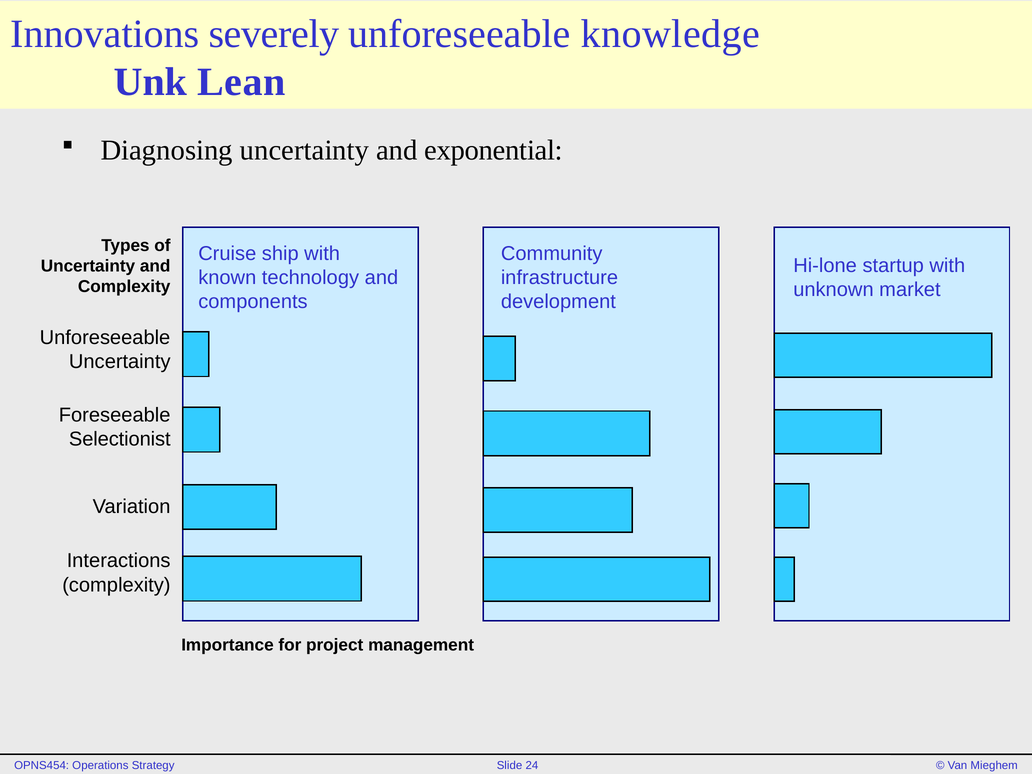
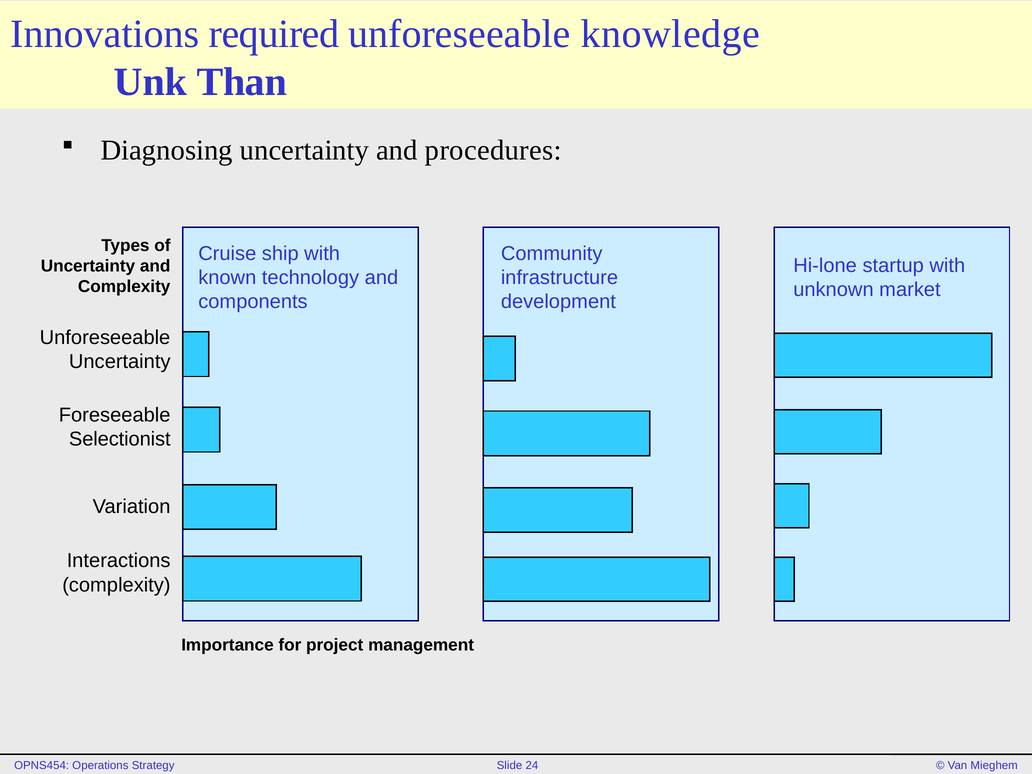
severely: severely -> required (274, 34)
Lean: Lean -> Than (242, 82)
exponential: exponential -> procedures (493, 150)
